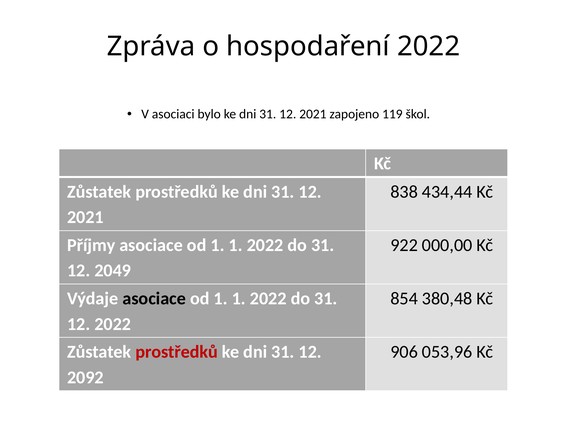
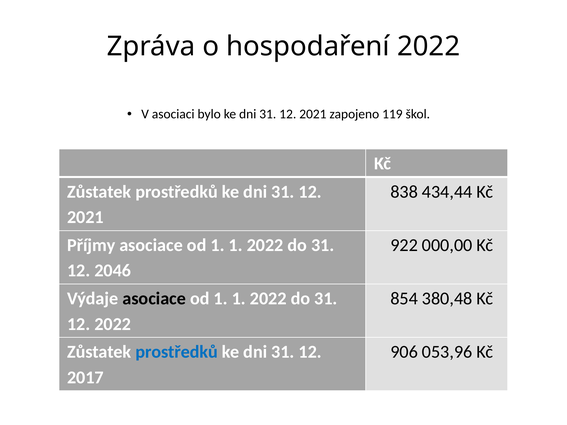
2049: 2049 -> 2046 (113, 271)
prostředků colour: red -> blue (177, 352)
2092: 2092 -> 2017 (85, 378)
